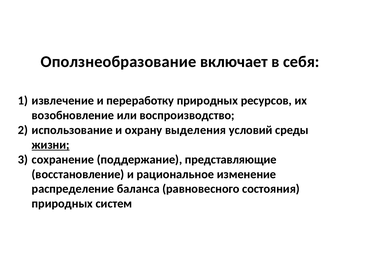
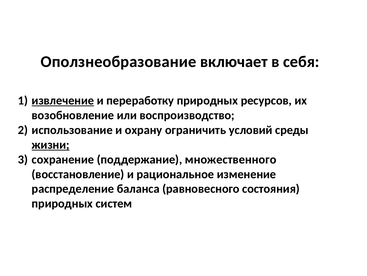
извлечение underline: none -> present (63, 100)
выделения: выделения -> ограничить (196, 130)
представляющие: представляющие -> множественного (231, 159)
